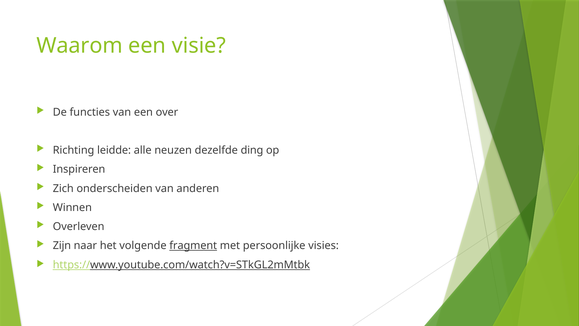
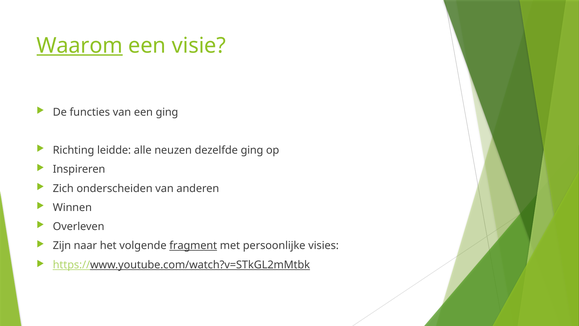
Waarom underline: none -> present (80, 46)
een over: over -> ging (167, 112)
dezelfde ding: ding -> ging (252, 150)
